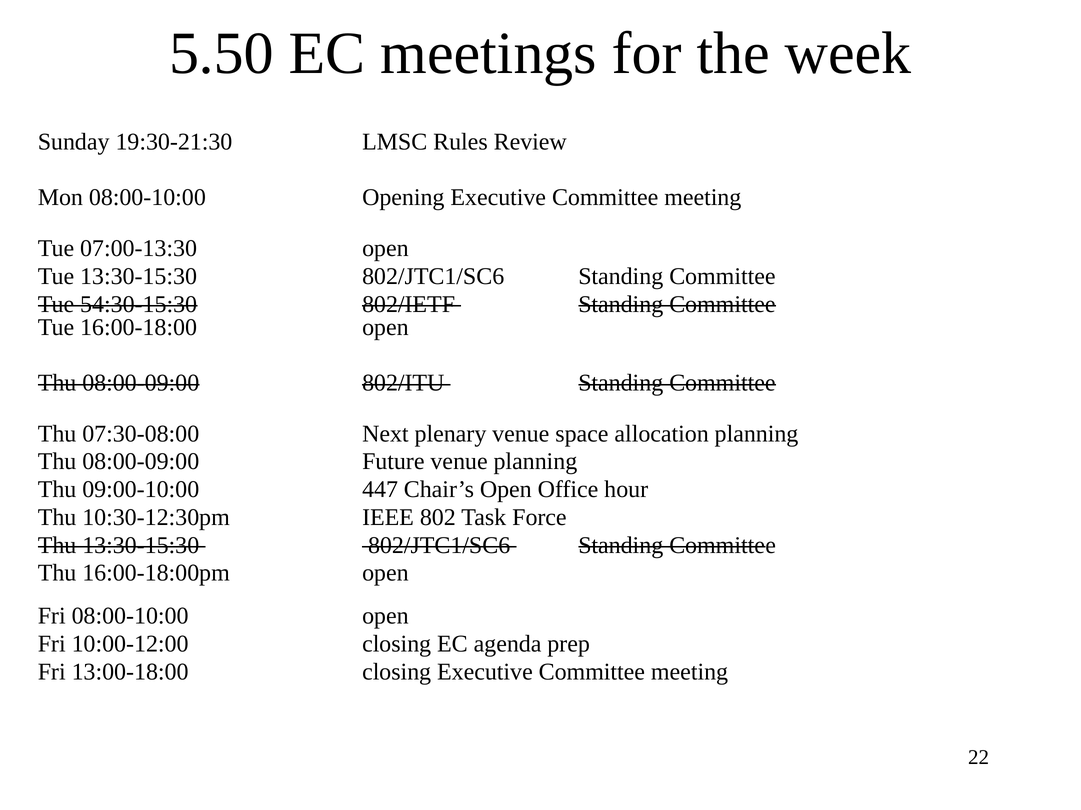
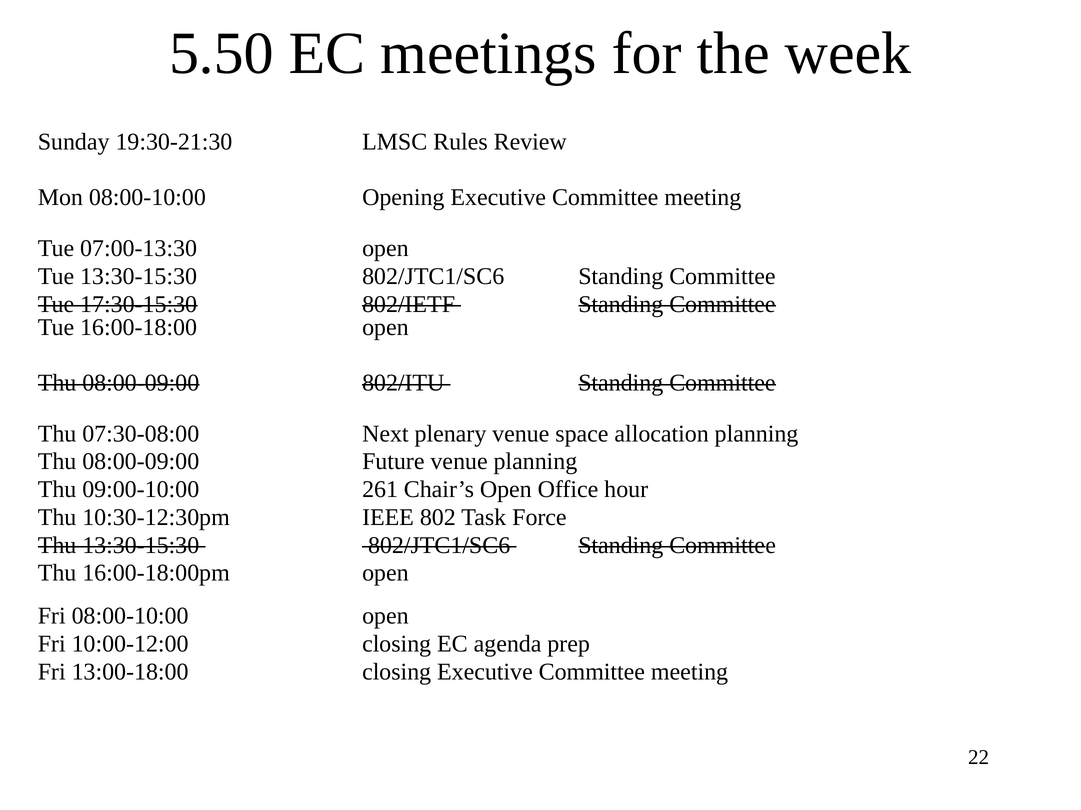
54:30-15:30: 54:30-15:30 -> 17:30-15:30 (139, 304)
447: 447 -> 261 (380, 490)
